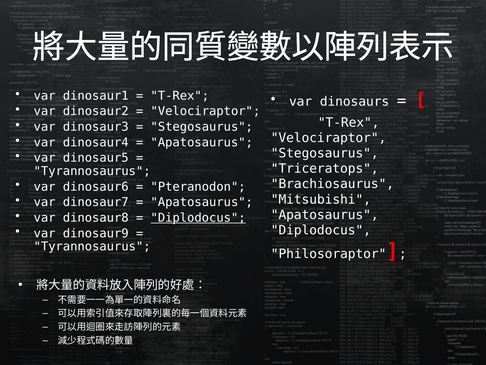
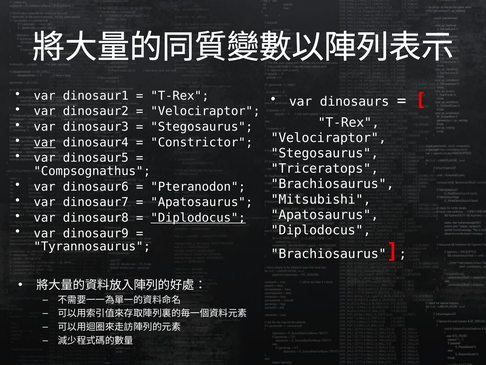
var underline: none -> present (45, 142)
Apatosaurus: Apatosaurus -> Constrictor (202, 142)
Tyrannosaurus: Tyrannosaurus -> Compsognathus (92, 171)
Philosoraptor: Philosoraptor -> Brachiosaurus (329, 253)
